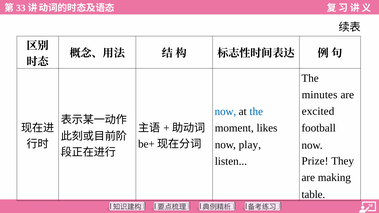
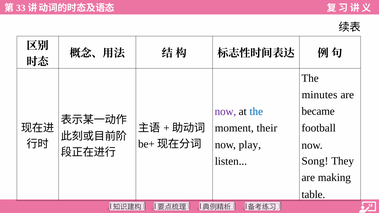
excited: excited -> became (318, 111)
now colour: blue -> purple (225, 112)
likes: likes -> their (267, 128)
Prize: Prize -> Song (315, 161)
